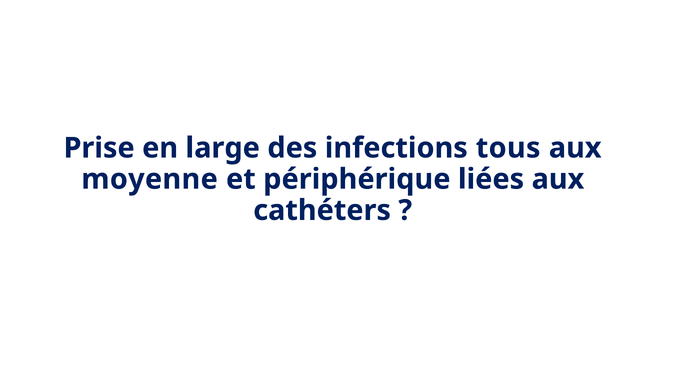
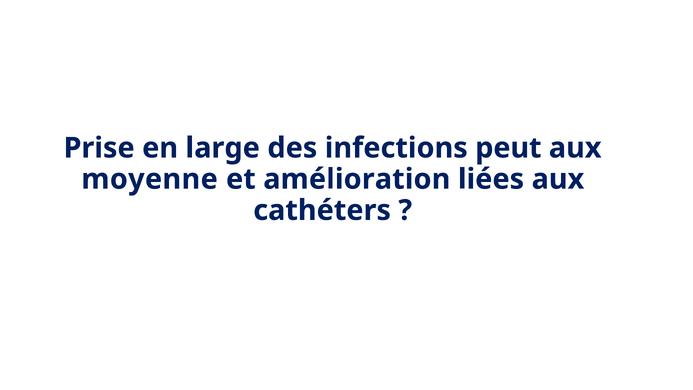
tous: tous -> peut (508, 148)
périphérique: périphérique -> amélioration (357, 179)
